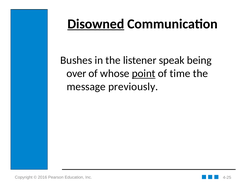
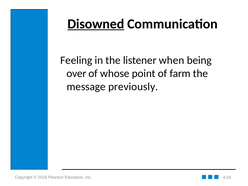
Bushes: Bushes -> Feeling (76, 60)
speak: speak -> when (172, 60)
point underline: present -> none (144, 74)
time: time -> farm (180, 74)
